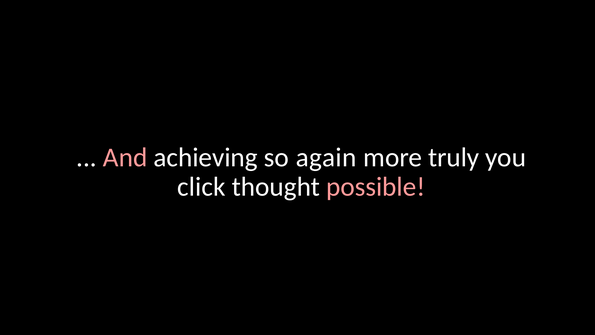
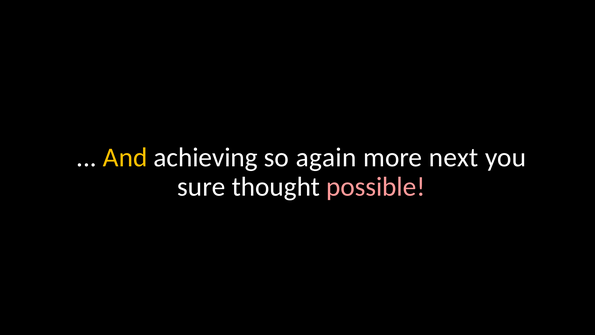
And colour: pink -> yellow (125, 157)
truly: truly -> next (454, 157)
click: click -> sure (201, 187)
